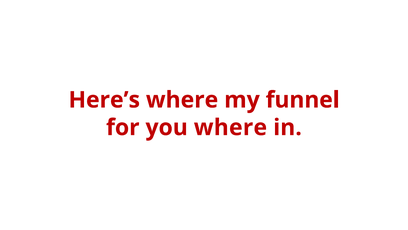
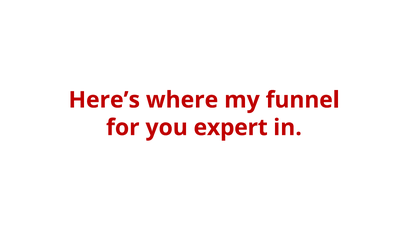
you where: where -> expert (231, 127)
